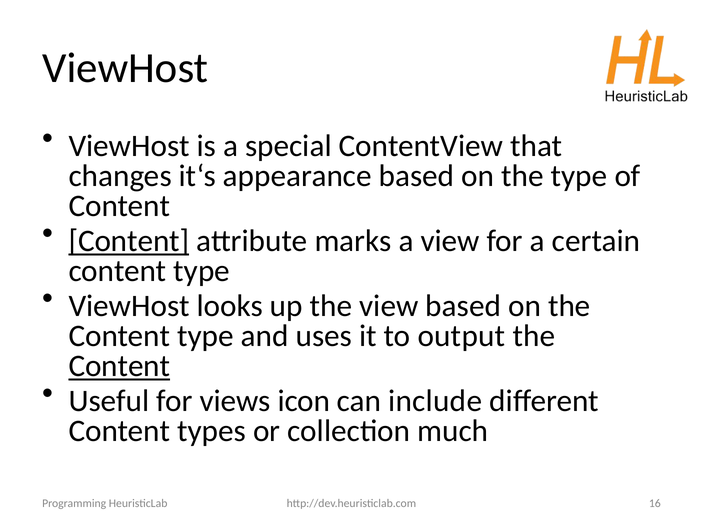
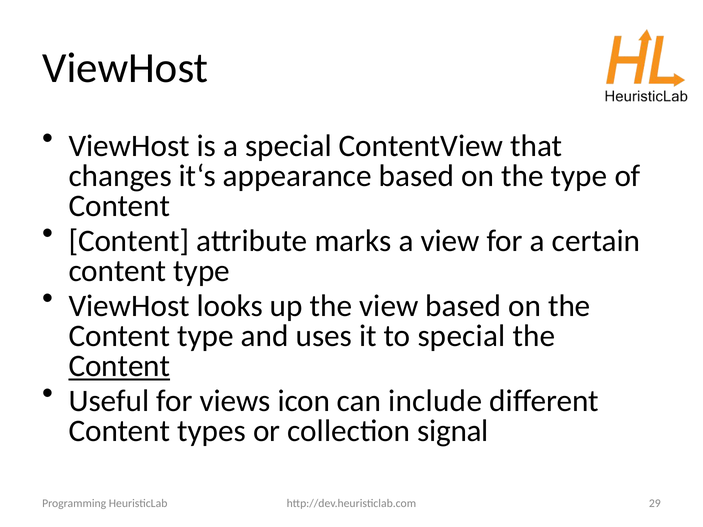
Content underline: present -> none (129, 241)
to output: output -> special (461, 336)
much: much -> signal (453, 431)
16: 16 -> 29 (655, 503)
